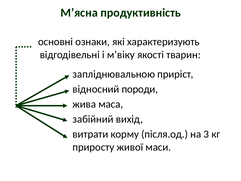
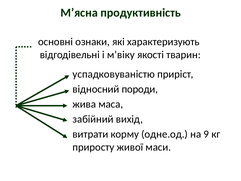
запліднювальною: запліднювальною -> успадковуваністю (114, 74)
після.од: після.од -> одне.од (165, 134)
3: 3 -> 9 (206, 134)
